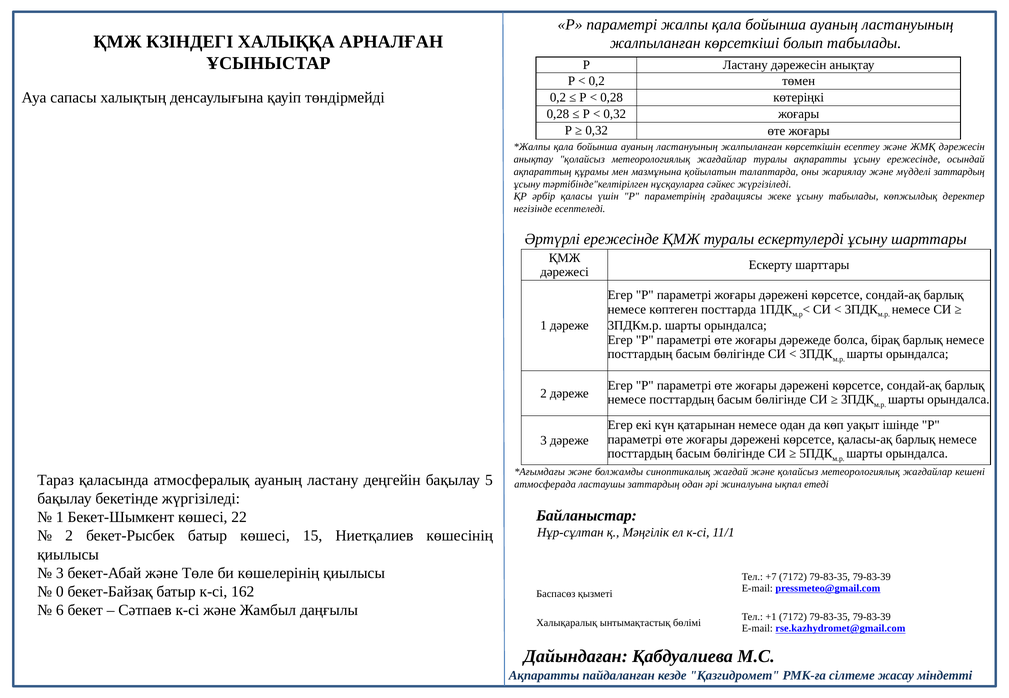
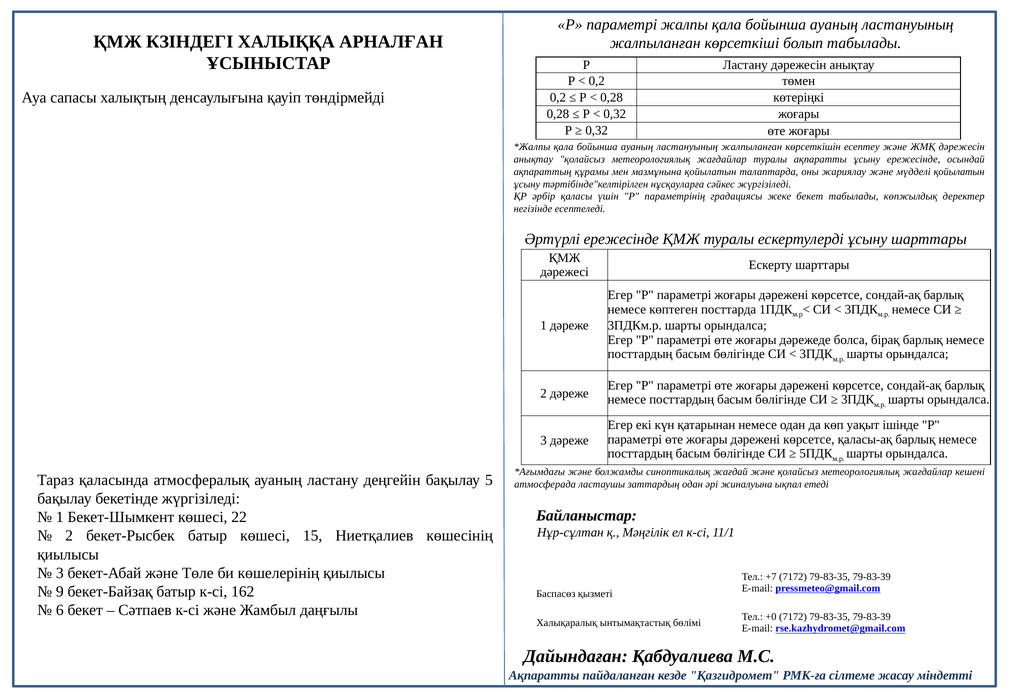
мүдделі заттардың: заттардың -> қойылатын (959, 172)
жеке ұсыну: ұсыну -> бекет (810, 197)
0: 0 -> 9 (60, 592)
+1: +1 -> +0 (771, 617)
